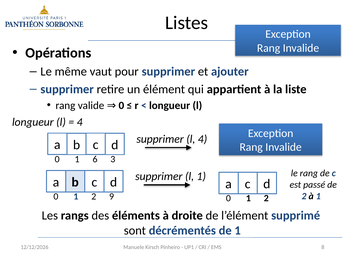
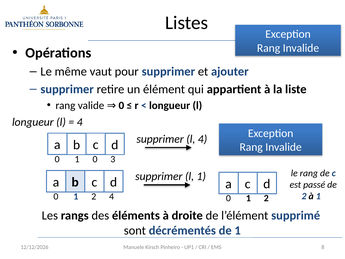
1 6: 6 -> 0 (95, 159)
2 9: 9 -> 4 (112, 196)
